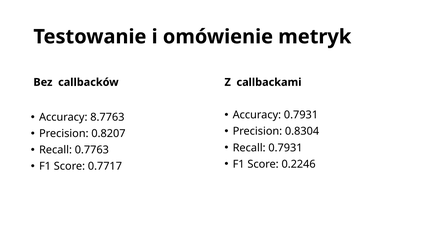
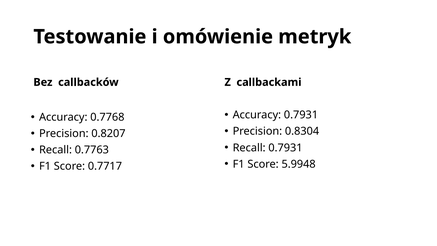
8.7763: 8.7763 -> 0.7768 (107, 117)
0.2246: 0.2246 -> 5.9948 (299, 164)
